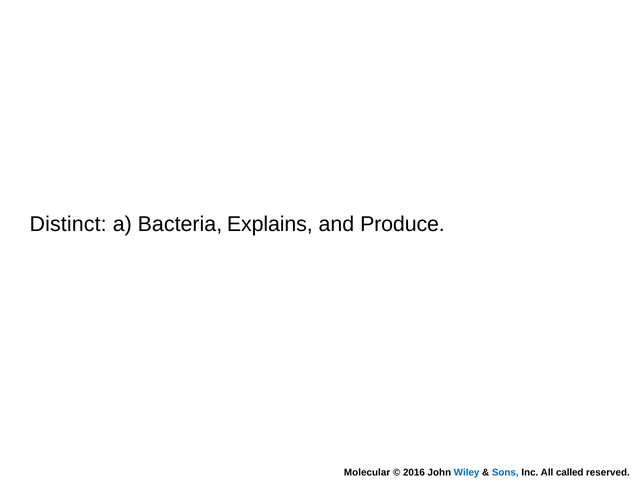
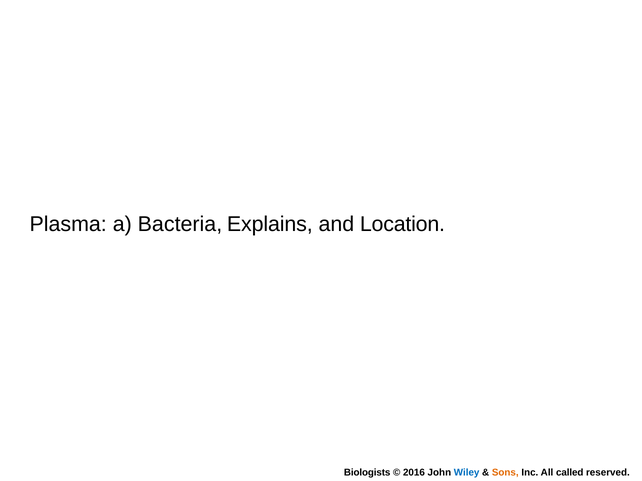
Distinct: Distinct -> Plasma (68, 225)
Produce: Produce -> Location (402, 225)
Molecular: Molecular -> Biologists (367, 473)
Sons colour: blue -> orange (505, 473)
